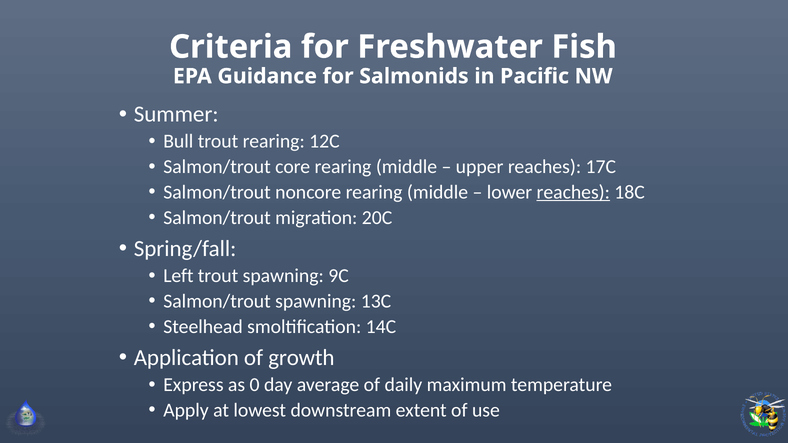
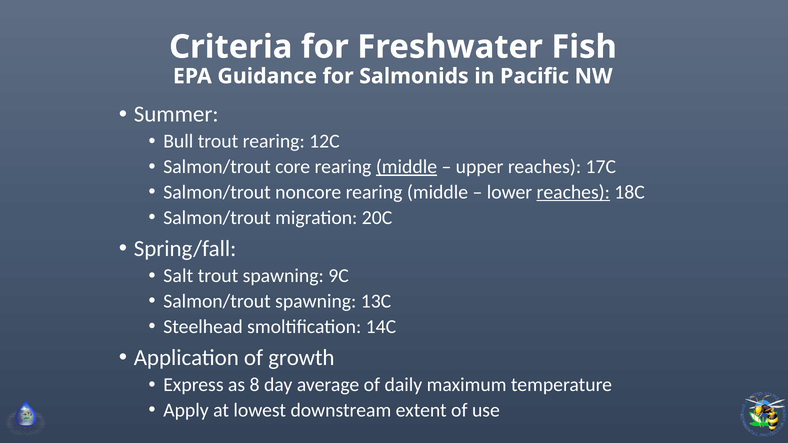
middle underline: none -> present (406, 167)
Left: Left -> Salt (178, 276)
0: 0 -> 8 (255, 385)
